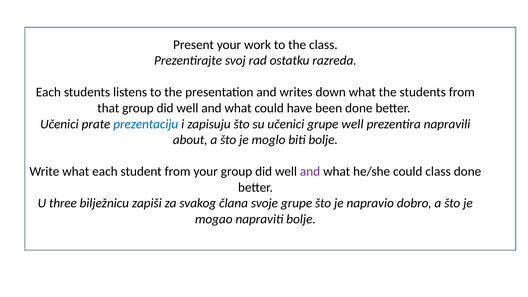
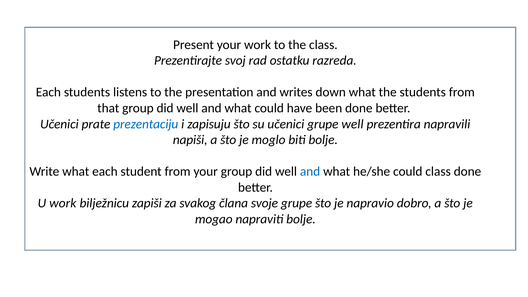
about: about -> napiši (190, 140)
and colour: purple -> blue (310, 172)
U three: three -> work (63, 203)
